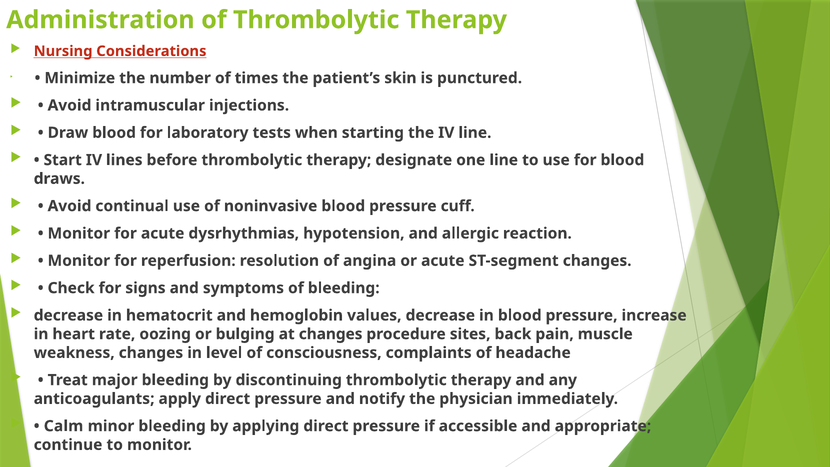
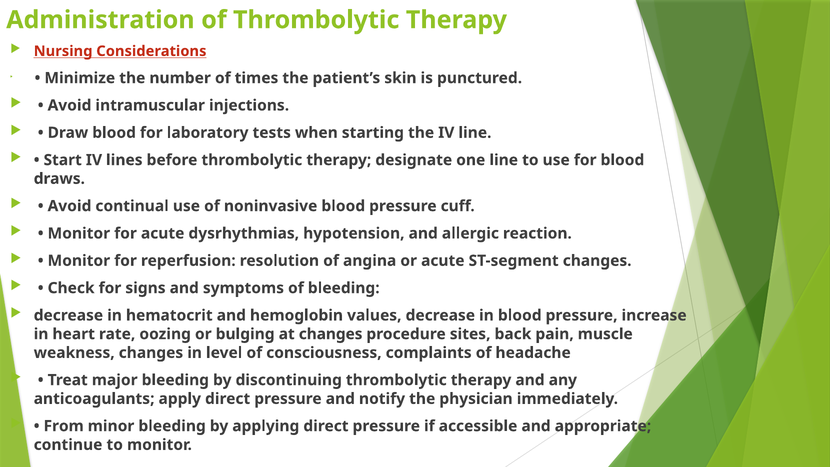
Calm: Calm -> From (64, 426)
